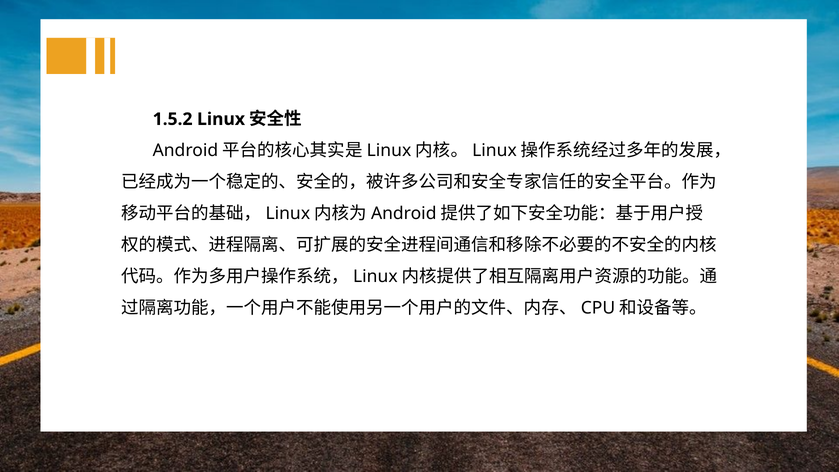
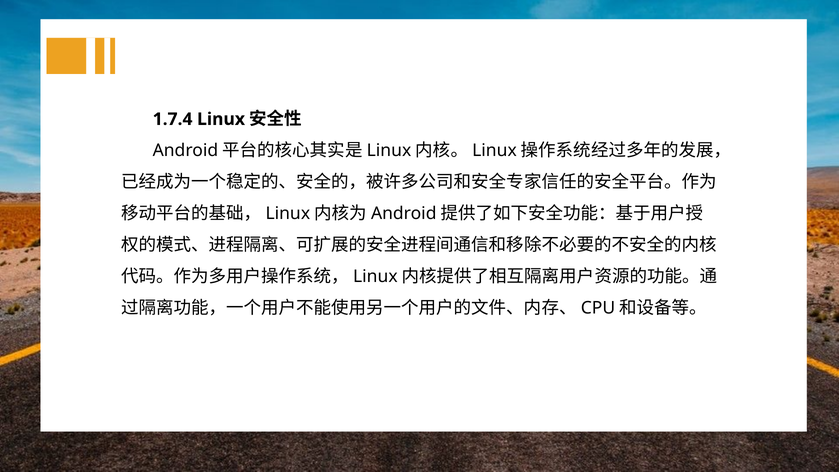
1.5.2: 1.5.2 -> 1.7.4 (173, 119)
